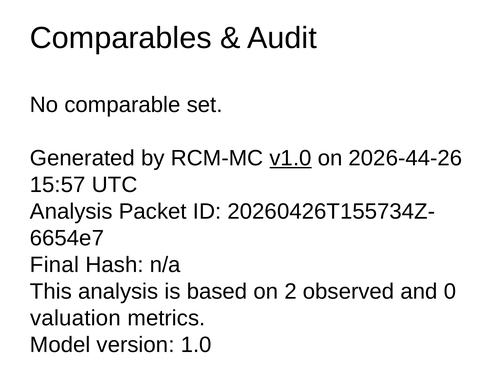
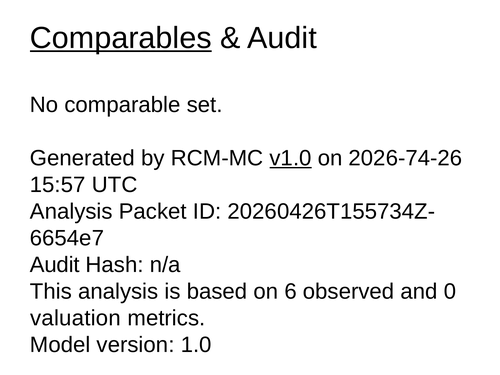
Comparables underline: none -> present (121, 38)
2026-44-26: 2026-44-26 -> 2026-74-26 (405, 158)
Final: Final -> Audit (55, 265)
2: 2 -> 6 (291, 292)
